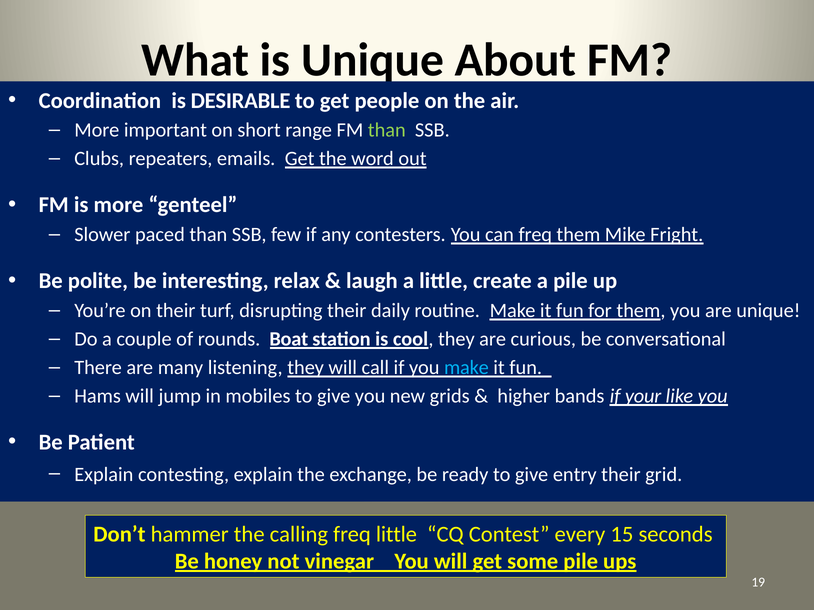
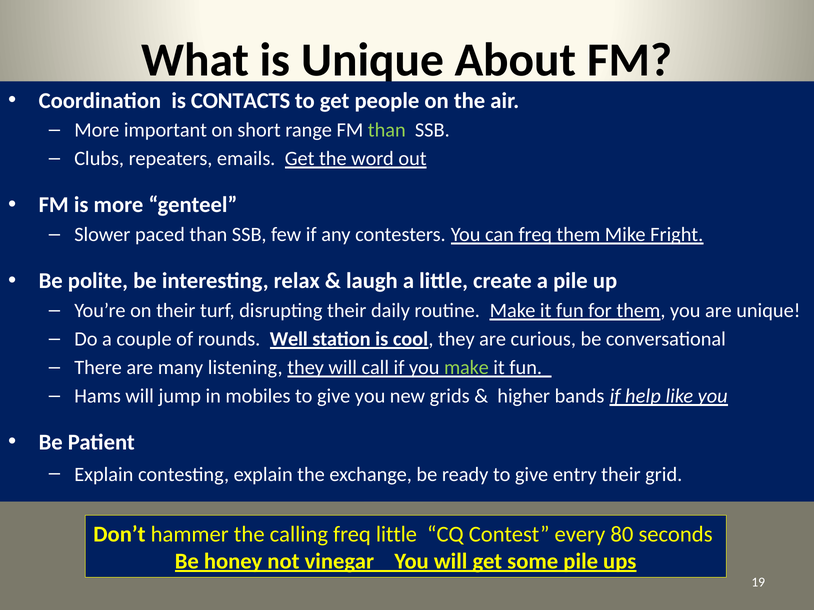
DESIRABLE: DESIRABLE -> CONTACTS (241, 101)
Boat: Boat -> Well (289, 339)
make colour: light blue -> light green (466, 368)
your: your -> help (643, 396)
15: 15 -> 80 (622, 535)
